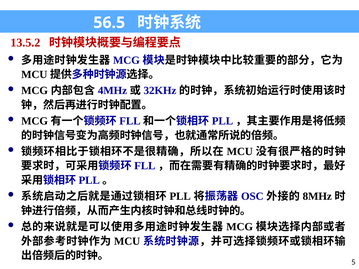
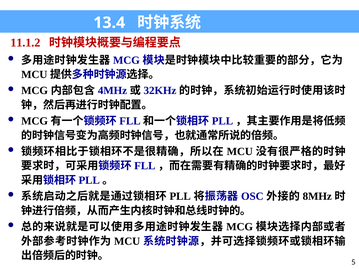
56.5: 56.5 -> 13.4 (109, 23)
13.5.2: 13.5.2 -> 11.1.2 (25, 43)
